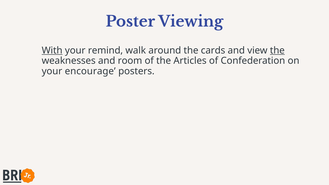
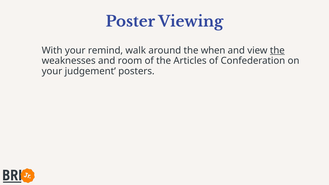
With underline: present -> none (52, 50)
cards: cards -> when (213, 50)
encourage: encourage -> judgement (90, 71)
